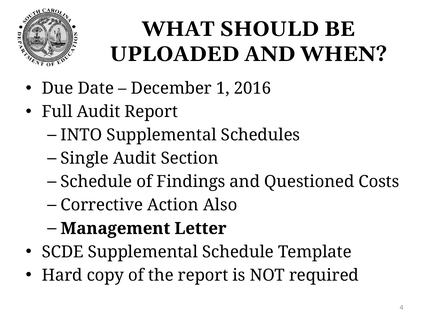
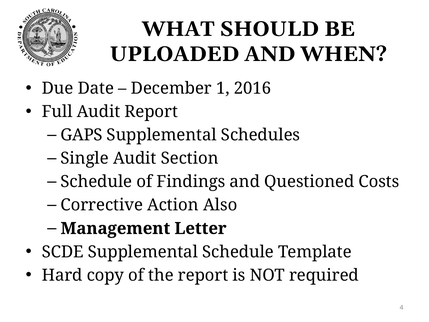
INTO: INTO -> GAPS (82, 135)
